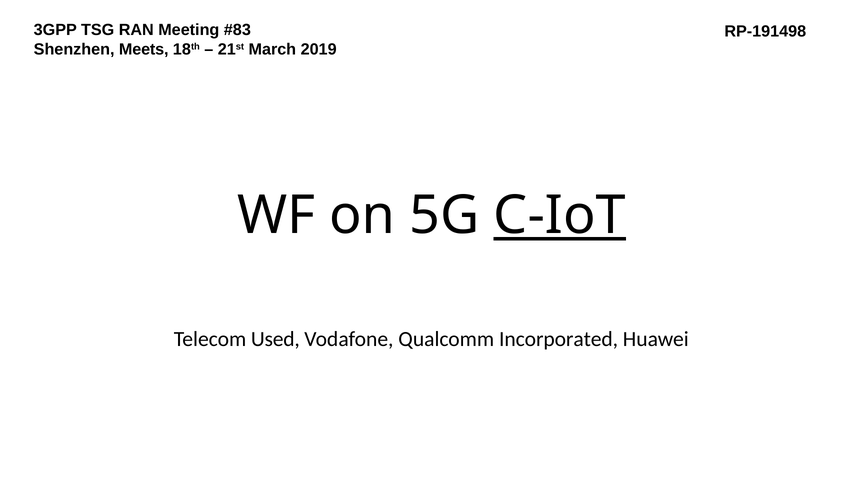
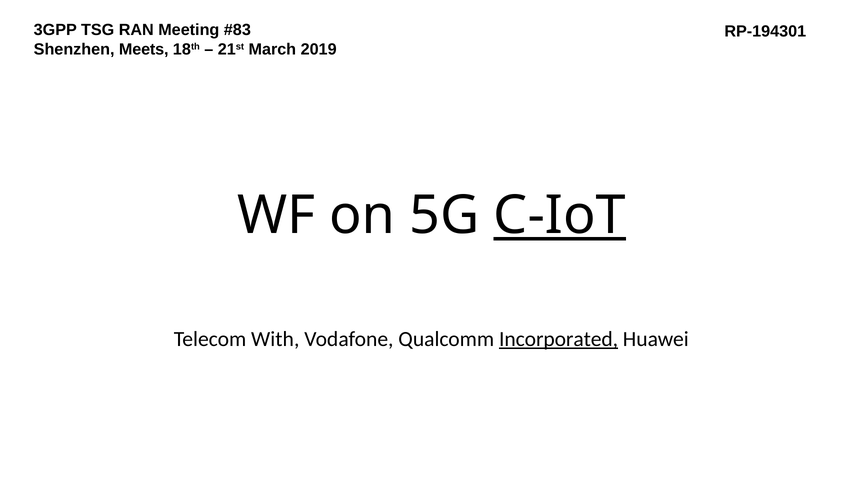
RP-191498: RP-191498 -> RP-194301 (765, 32)
Used: Used -> With (275, 339)
Incorporated underline: none -> present (559, 339)
